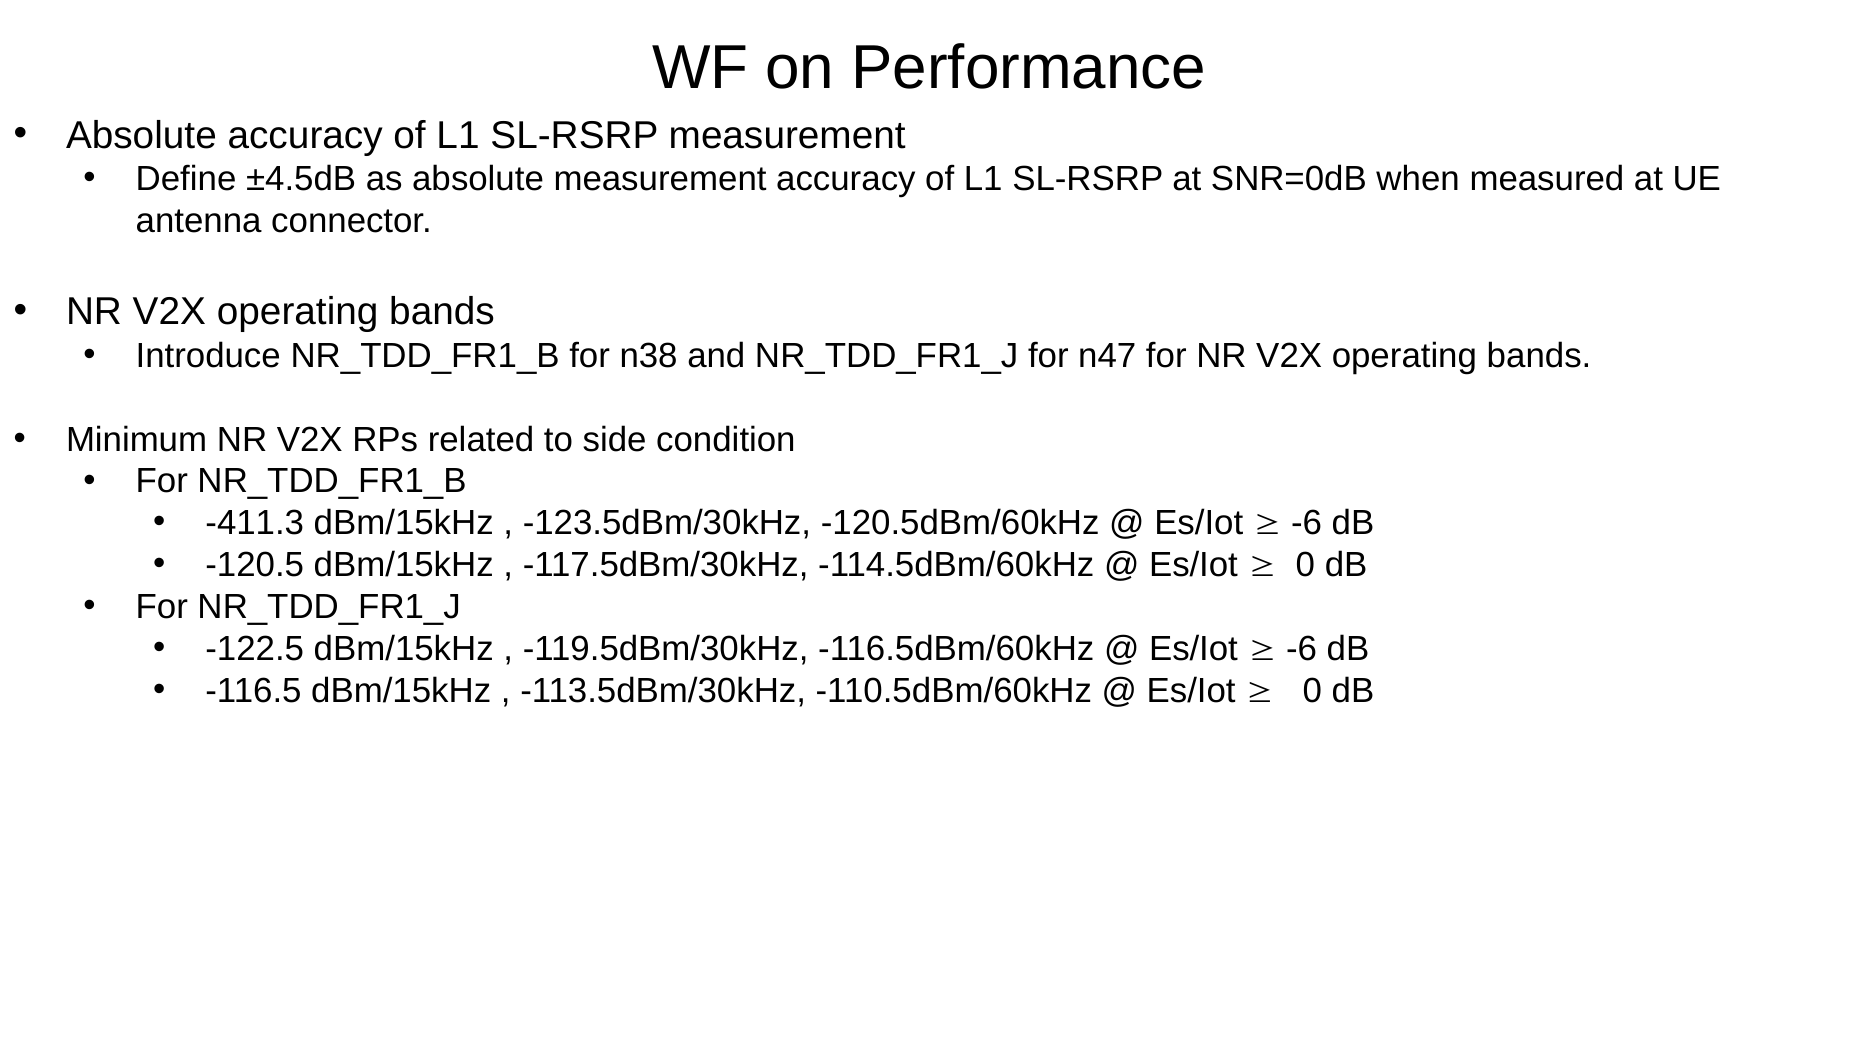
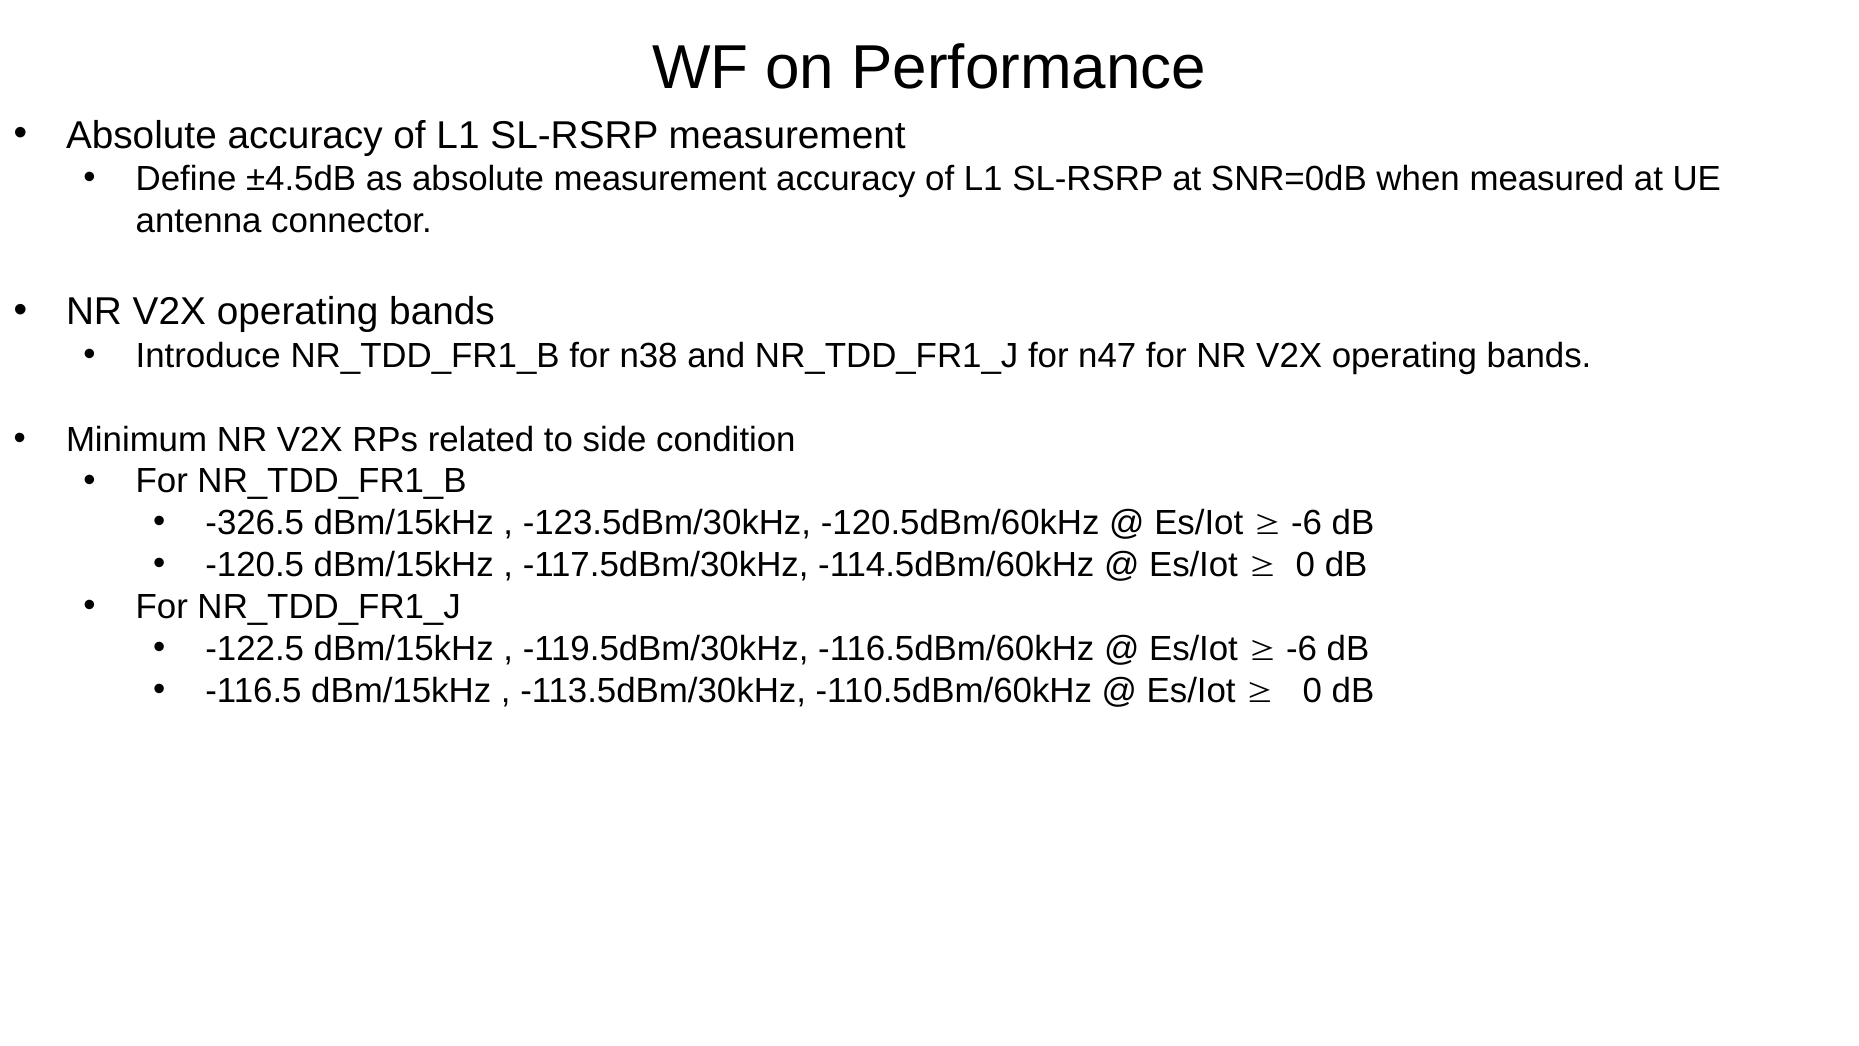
-411.3: -411.3 -> -326.5 (255, 523)
